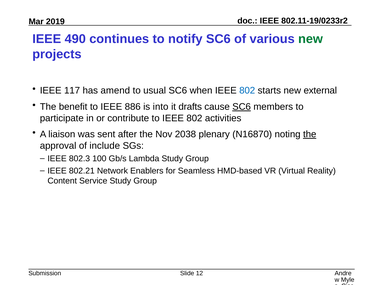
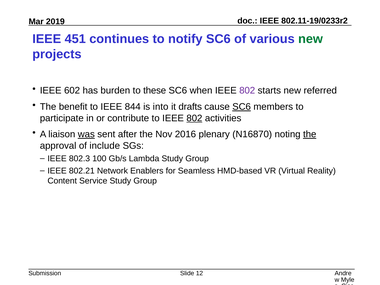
490: 490 -> 451 (75, 39)
117: 117 -> 602 (72, 91)
amend: amend -> burden (115, 91)
usual: usual -> these (155, 91)
802 colour: blue -> purple (247, 91)
external: external -> referred (320, 91)
886: 886 -> 844 (133, 107)
802 underline: none -> present (194, 118)
was underline: none -> present (86, 134)
2038: 2038 -> 2016 (185, 134)
